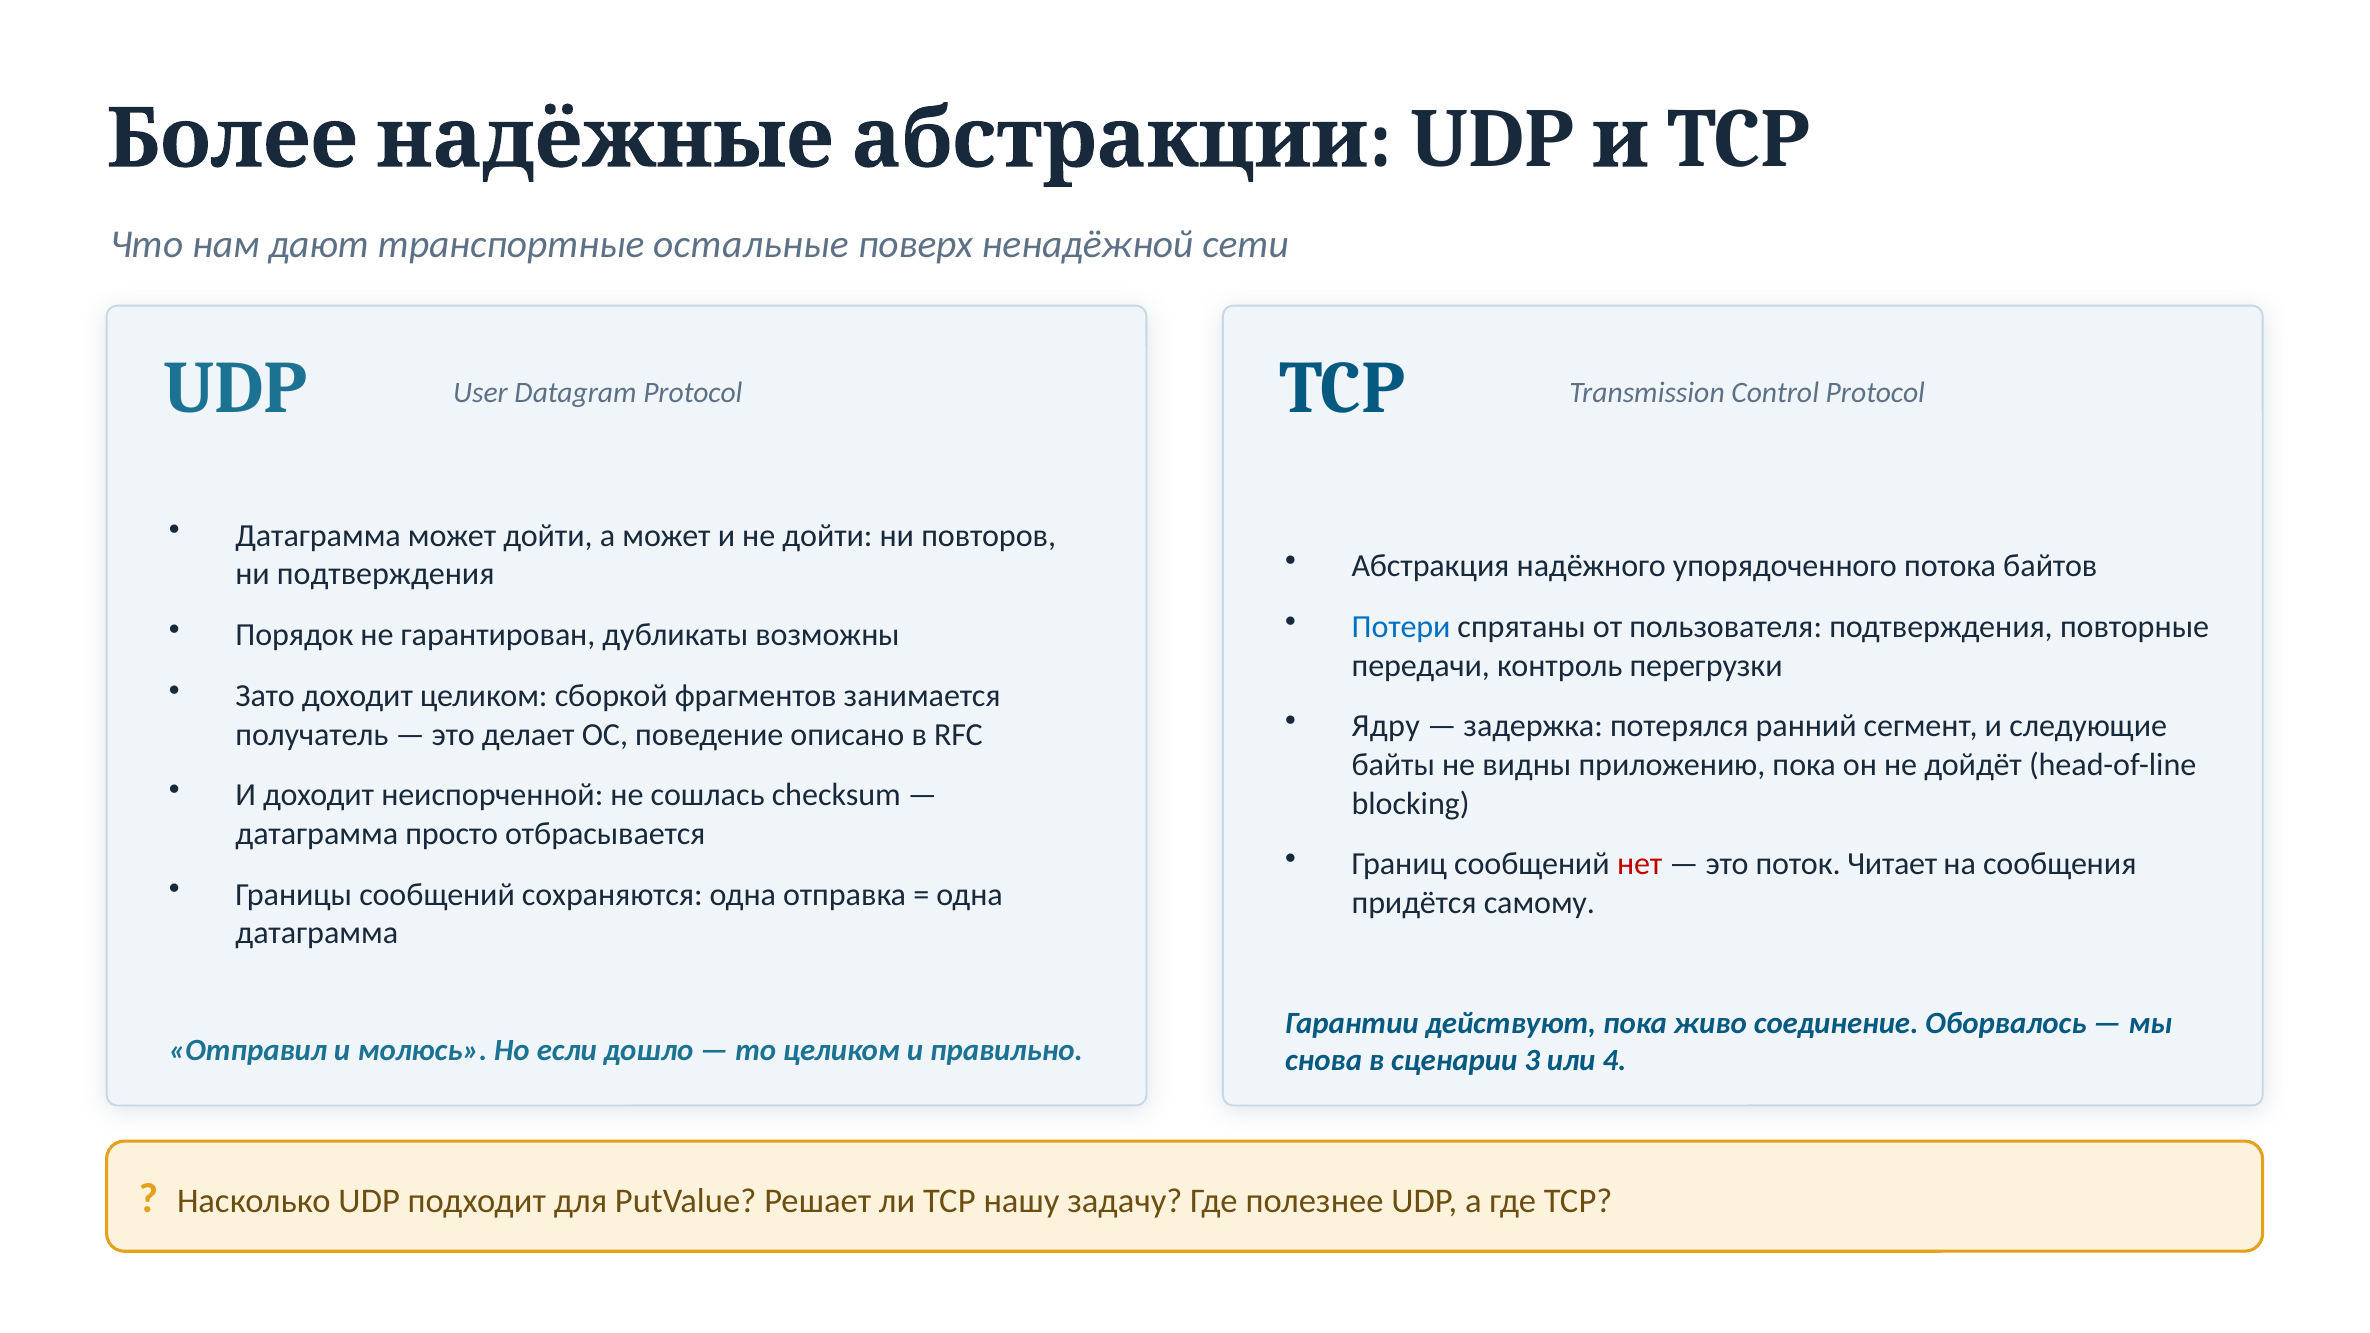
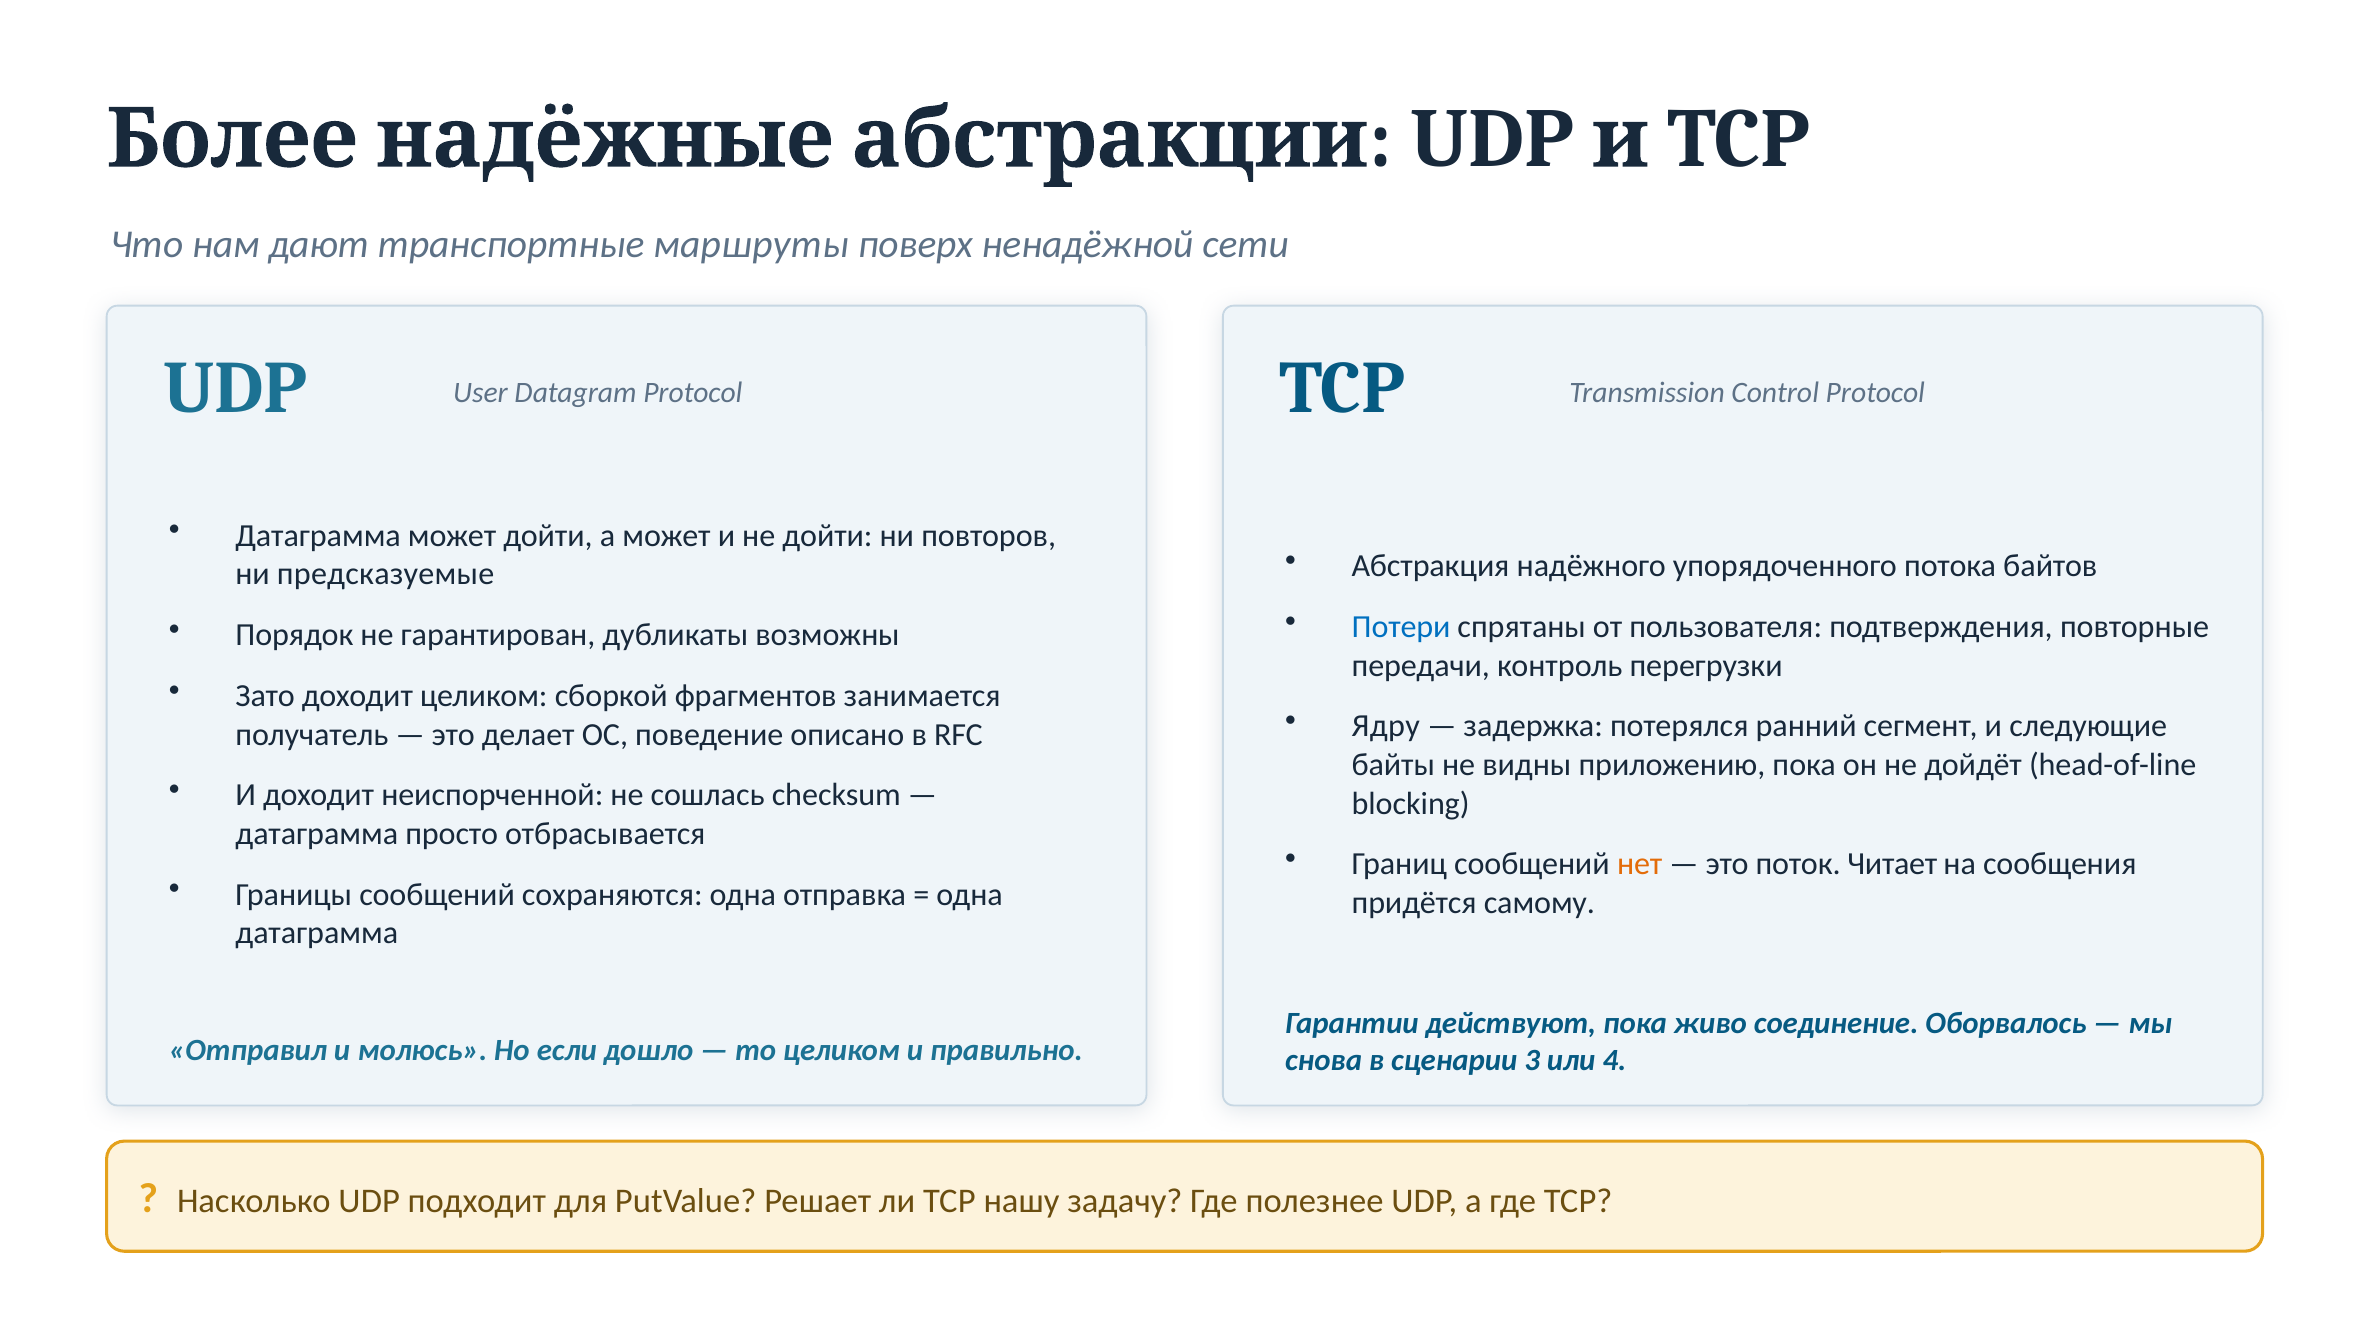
остальные: остальные -> маршруты (751, 245)
ни подтверждения: подтверждения -> предсказуемые (386, 574)
нет colour: red -> orange (1640, 864)
